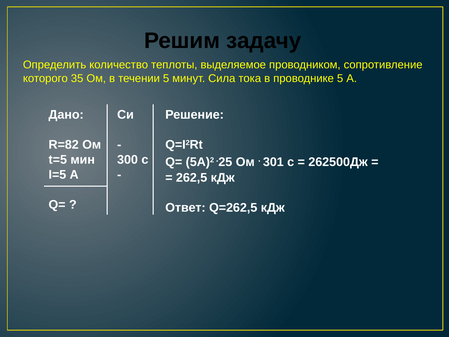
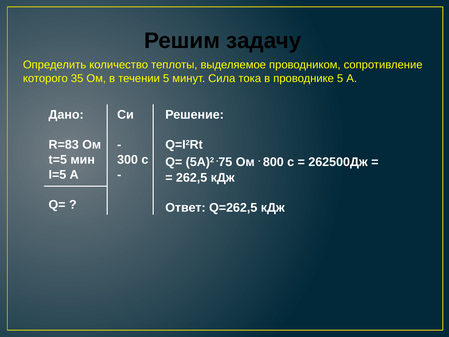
R=82: R=82 -> R=83 (64, 145)
25: 25 -> 75 (225, 162)
301: 301 -> 800 (273, 162)
